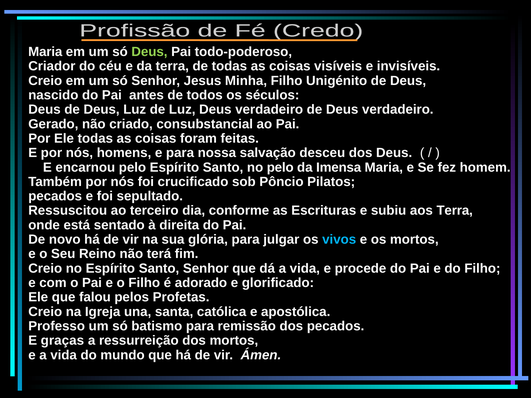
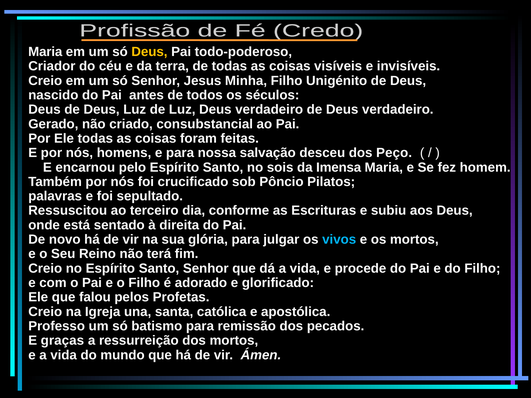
Deus colour: light green -> yellow (149, 52)
dos Deus: Deus -> Peço (394, 153)
no pelo: pelo -> sois (280, 167)
pecados: pecados -> palavras (55, 196)
aos Terra: Terra -> Deus (455, 211)
